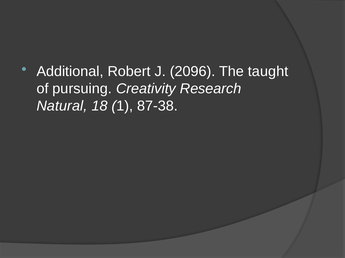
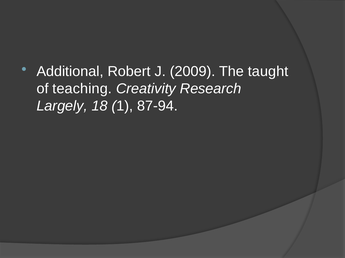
2096: 2096 -> 2009 (193, 72)
pursuing: pursuing -> teaching (82, 89)
Natural: Natural -> Largely (62, 106)
87-38: 87-38 -> 87-94 (157, 106)
